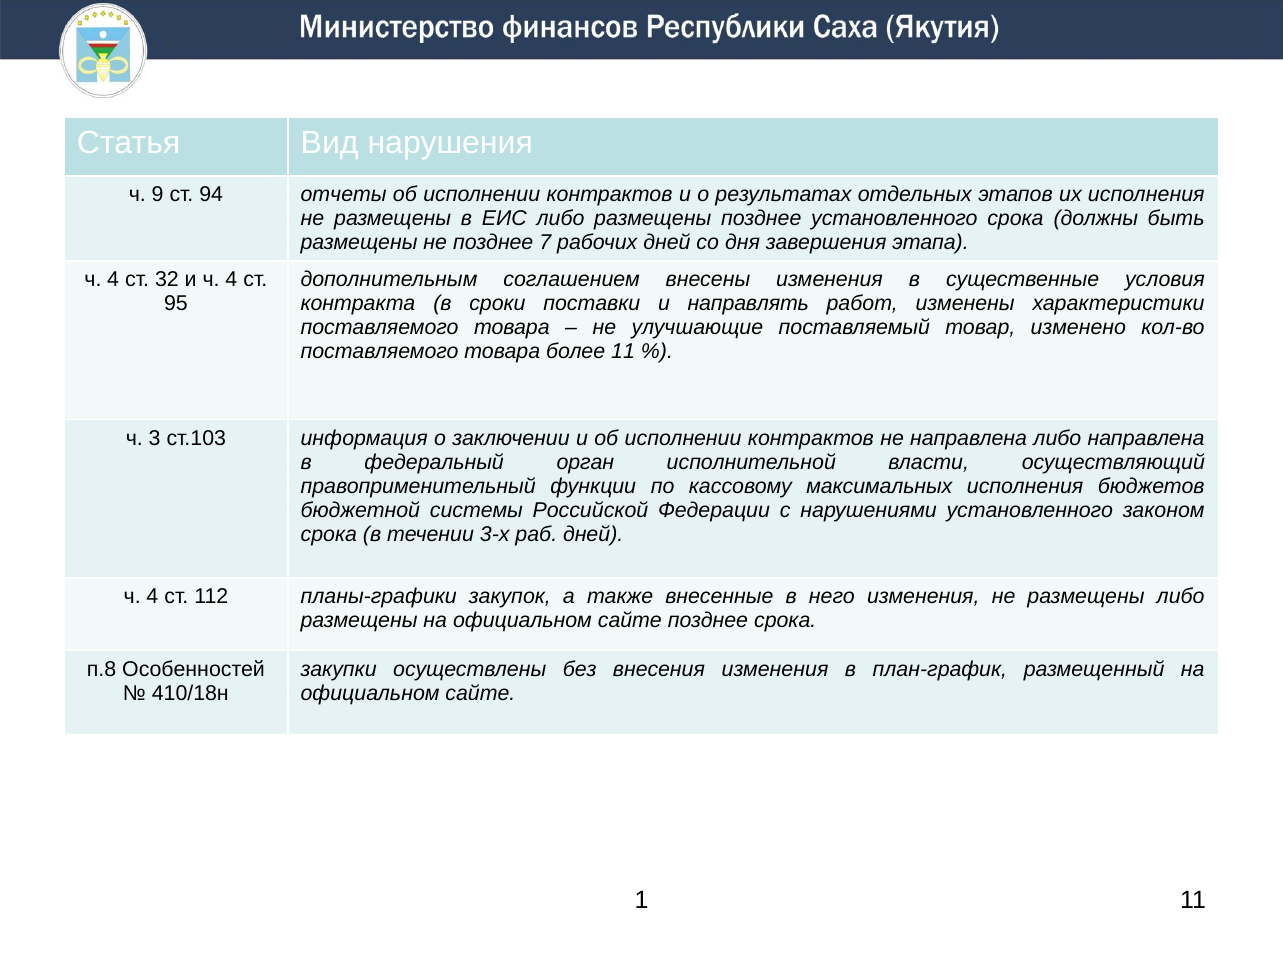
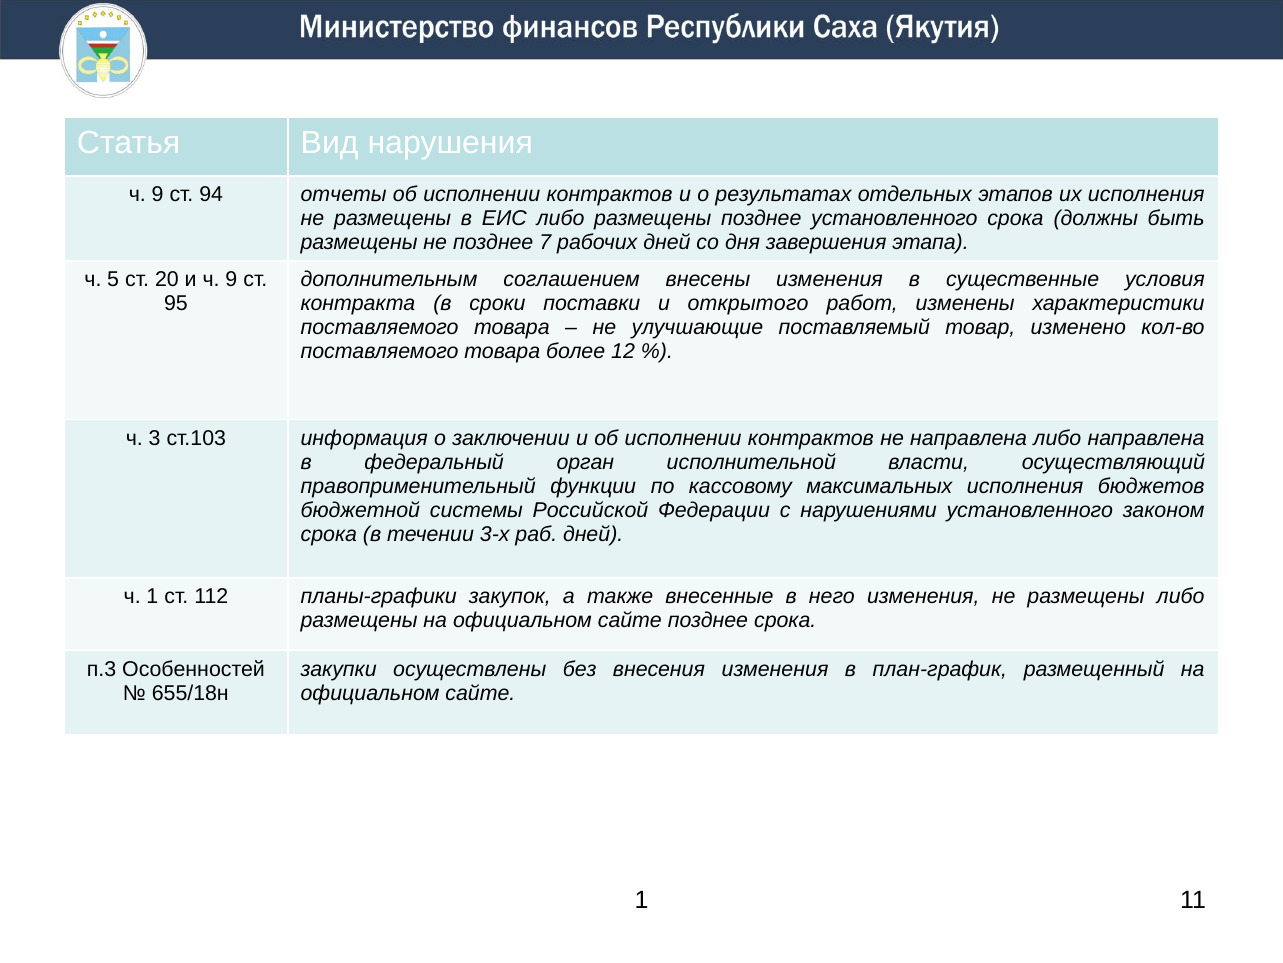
4: 4 -> 5 (113, 279)
32: 32 -> 20 (167, 279)
и ч 4: 4 -> 9 (231, 279)
направлять: направлять -> открытого (748, 303)
более 11: 11 -> 12 (623, 351)
4: 4 -> 1 (152, 596)
п.8: п.8 -> п.3 (102, 668)
410/18н: 410/18н -> 655/18н (190, 692)
